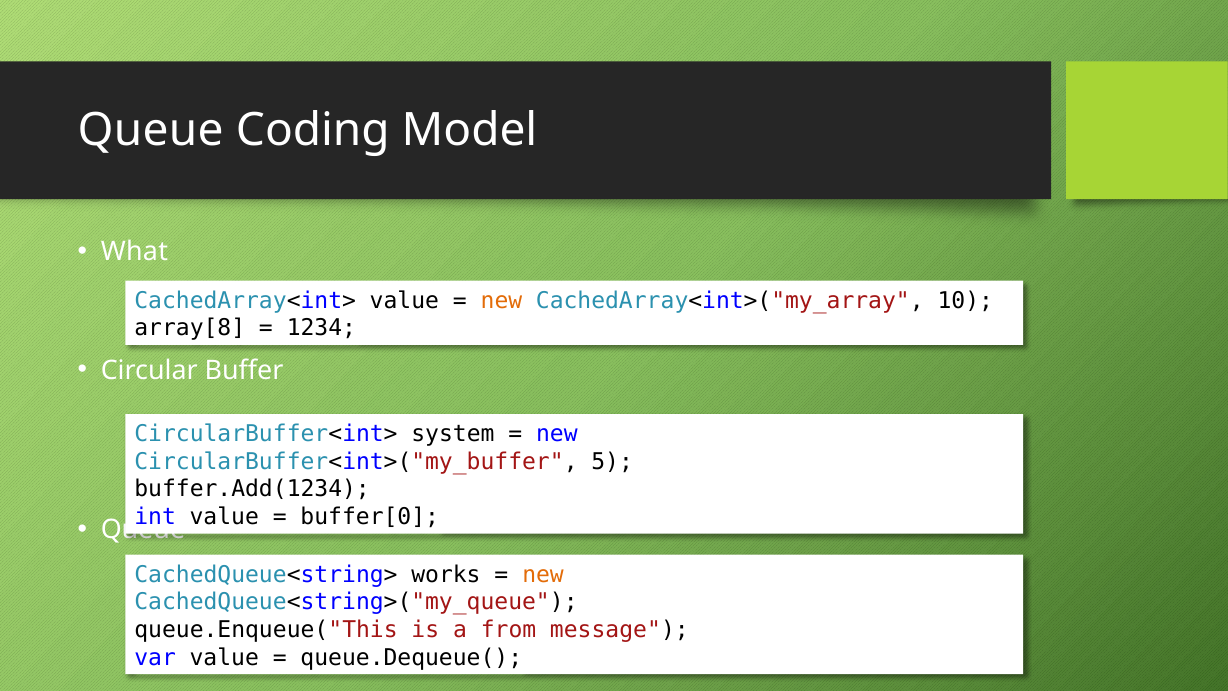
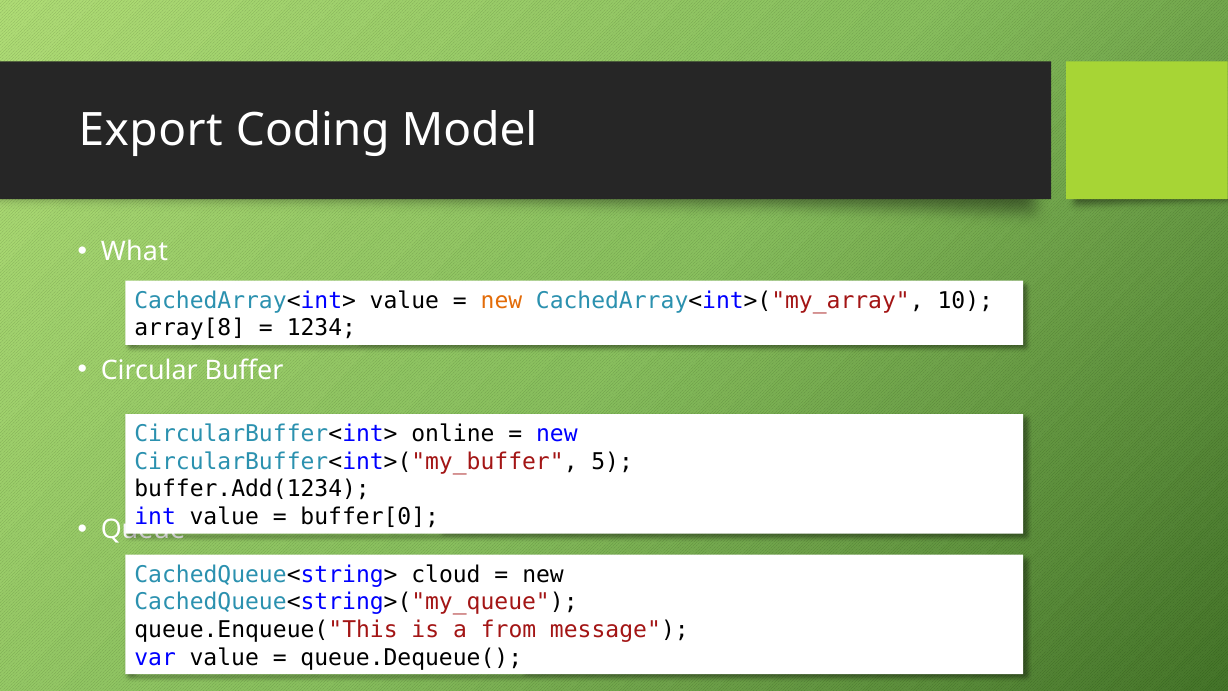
Queue: Queue -> Export (151, 130)
system: system -> online (453, 434)
works: works -> cloud (446, 574)
new colour: orange -> black (543, 574)
